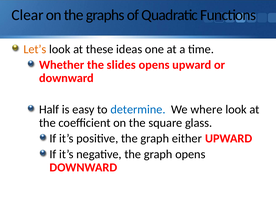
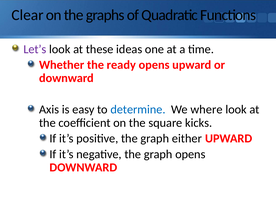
Let’s colour: orange -> purple (35, 49)
slides: slides -> ready (121, 65)
Half: Half -> Axis (49, 110)
glass: glass -> kicks (199, 123)
